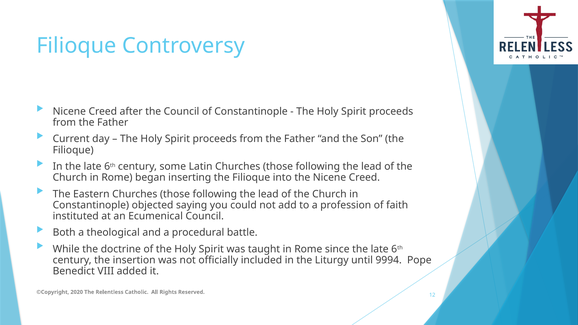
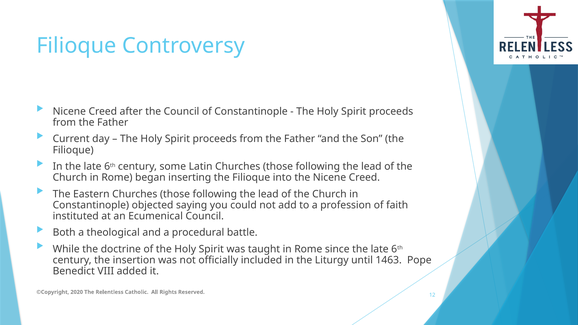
9994: 9994 -> 1463 (389, 260)
